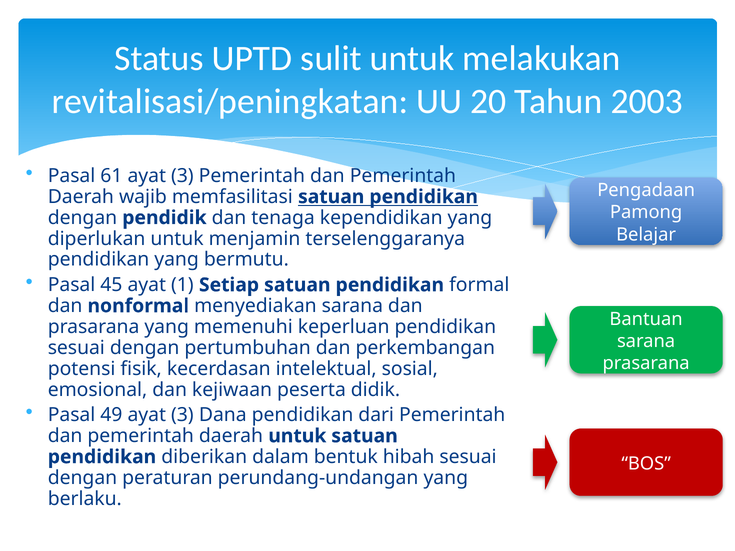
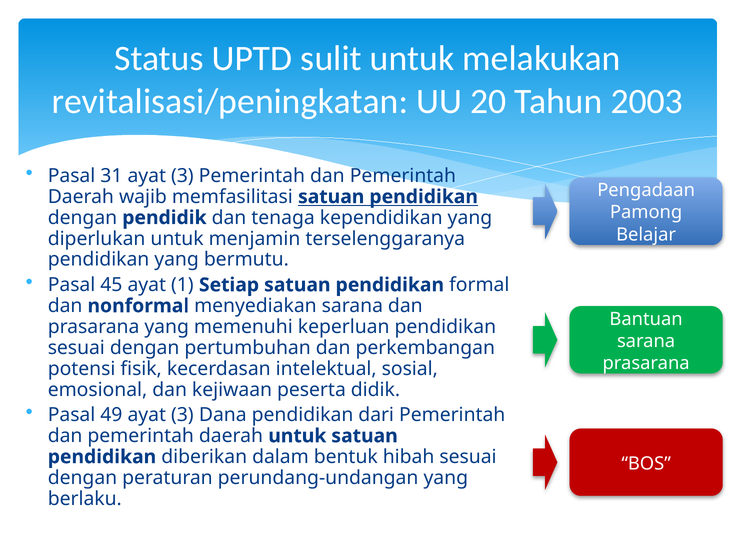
61: 61 -> 31 (111, 176)
